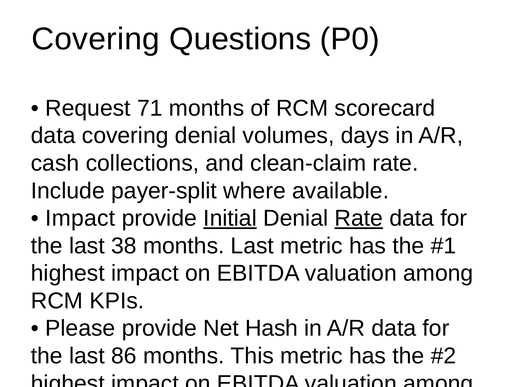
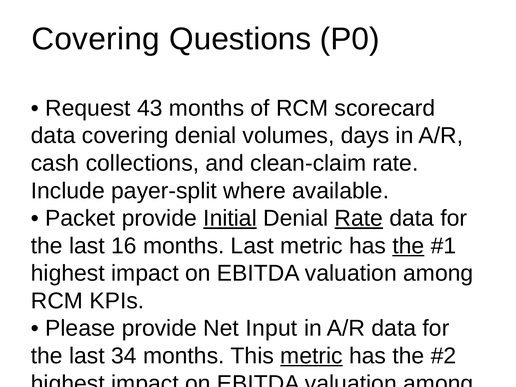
71: 71 -> 43 (150, 108)
Impact: Impact -> Packet (80, 218)
38: 38 -> 16 (124, 246)
the underline: none -> present (408, 246)
Hash: Hash -> Input (271, 328)
86: 86 -> 34 (124, 356)
metric underline: none -> present (312, 356)
